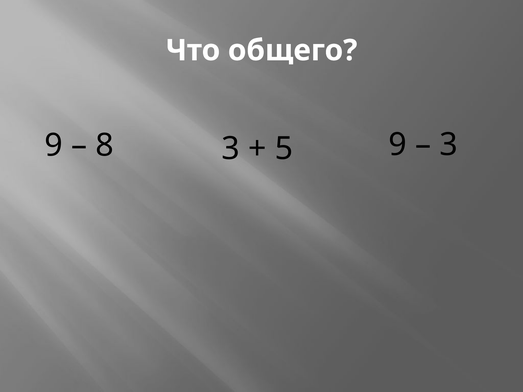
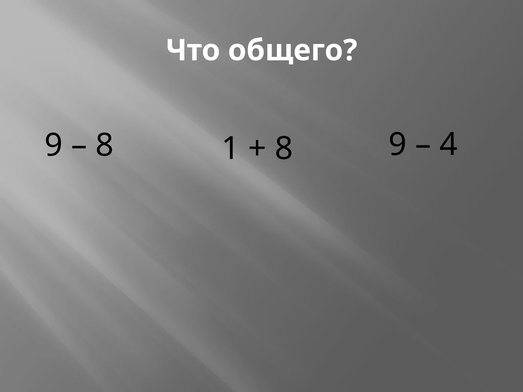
8 3: 3 -> 1 (231, 149)
5: 5 -> 8 (284, 149)
3: 3 -> 4 (449, 145)
